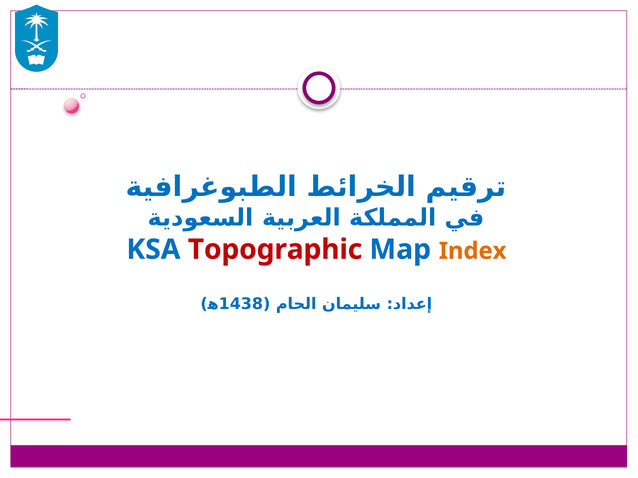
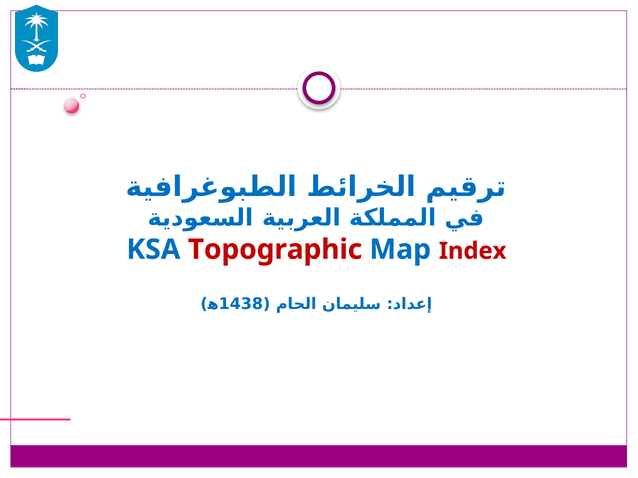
Index colour: orange -> red (473, 251)
